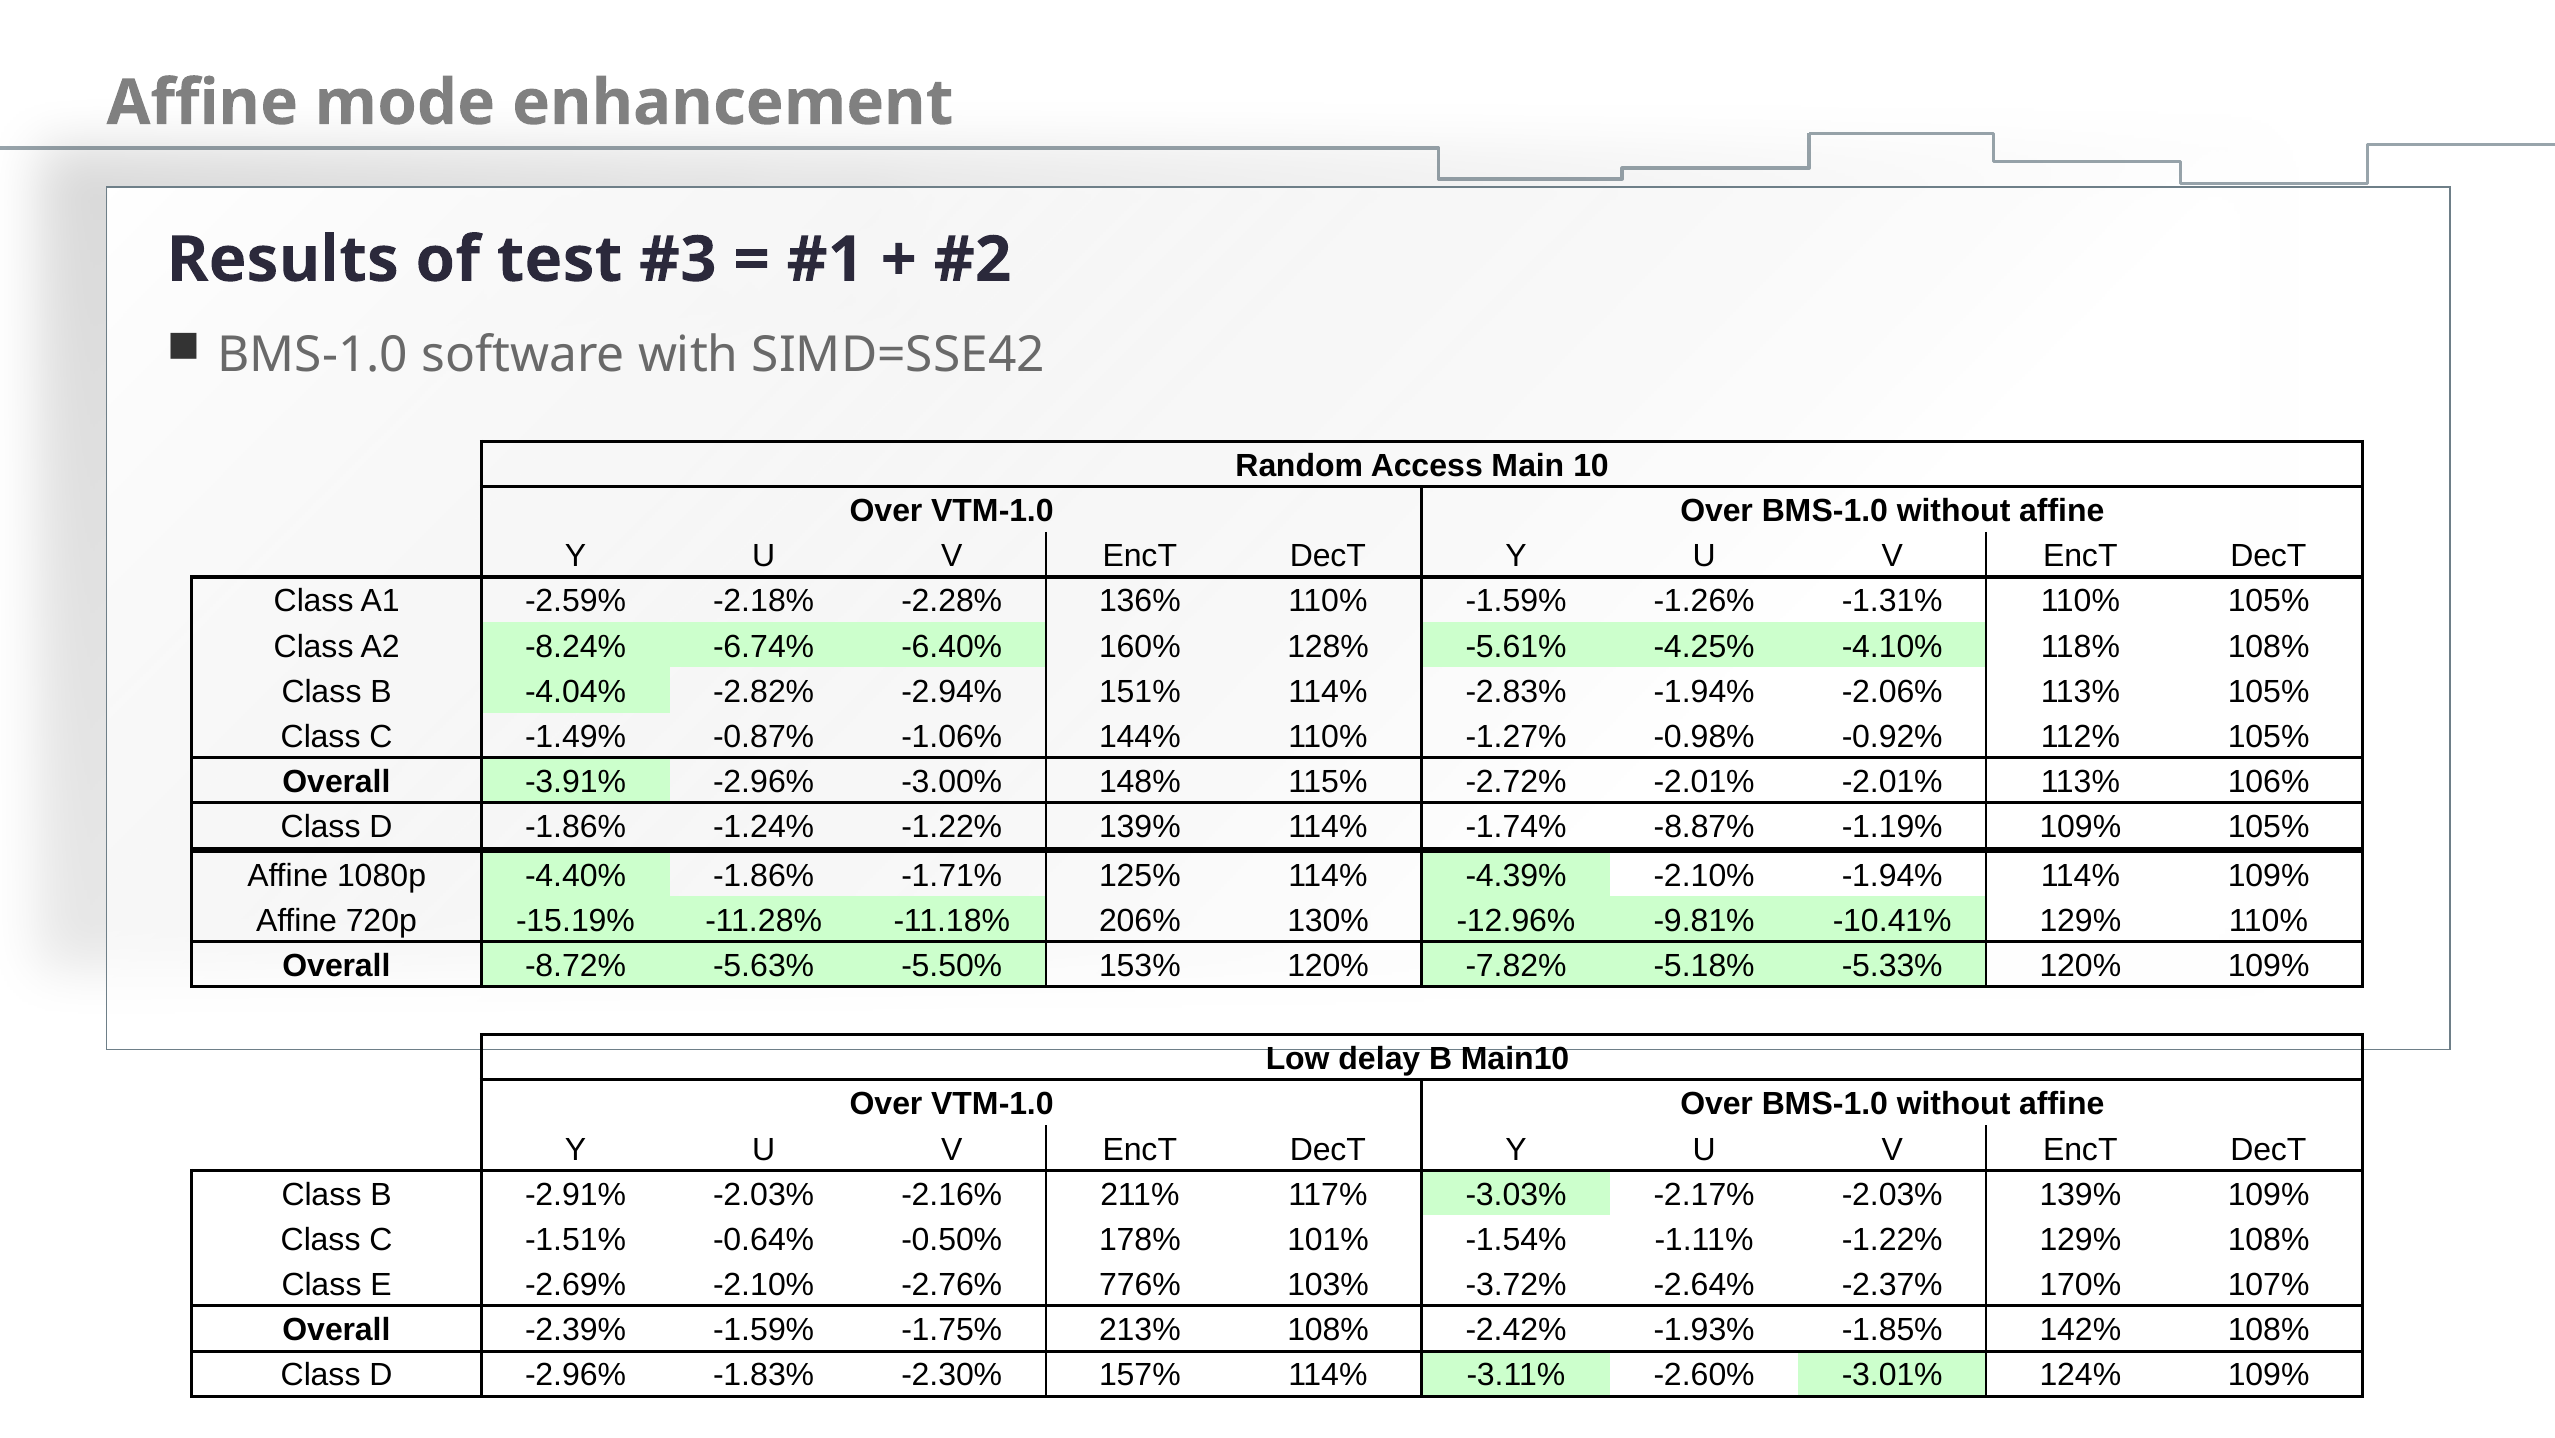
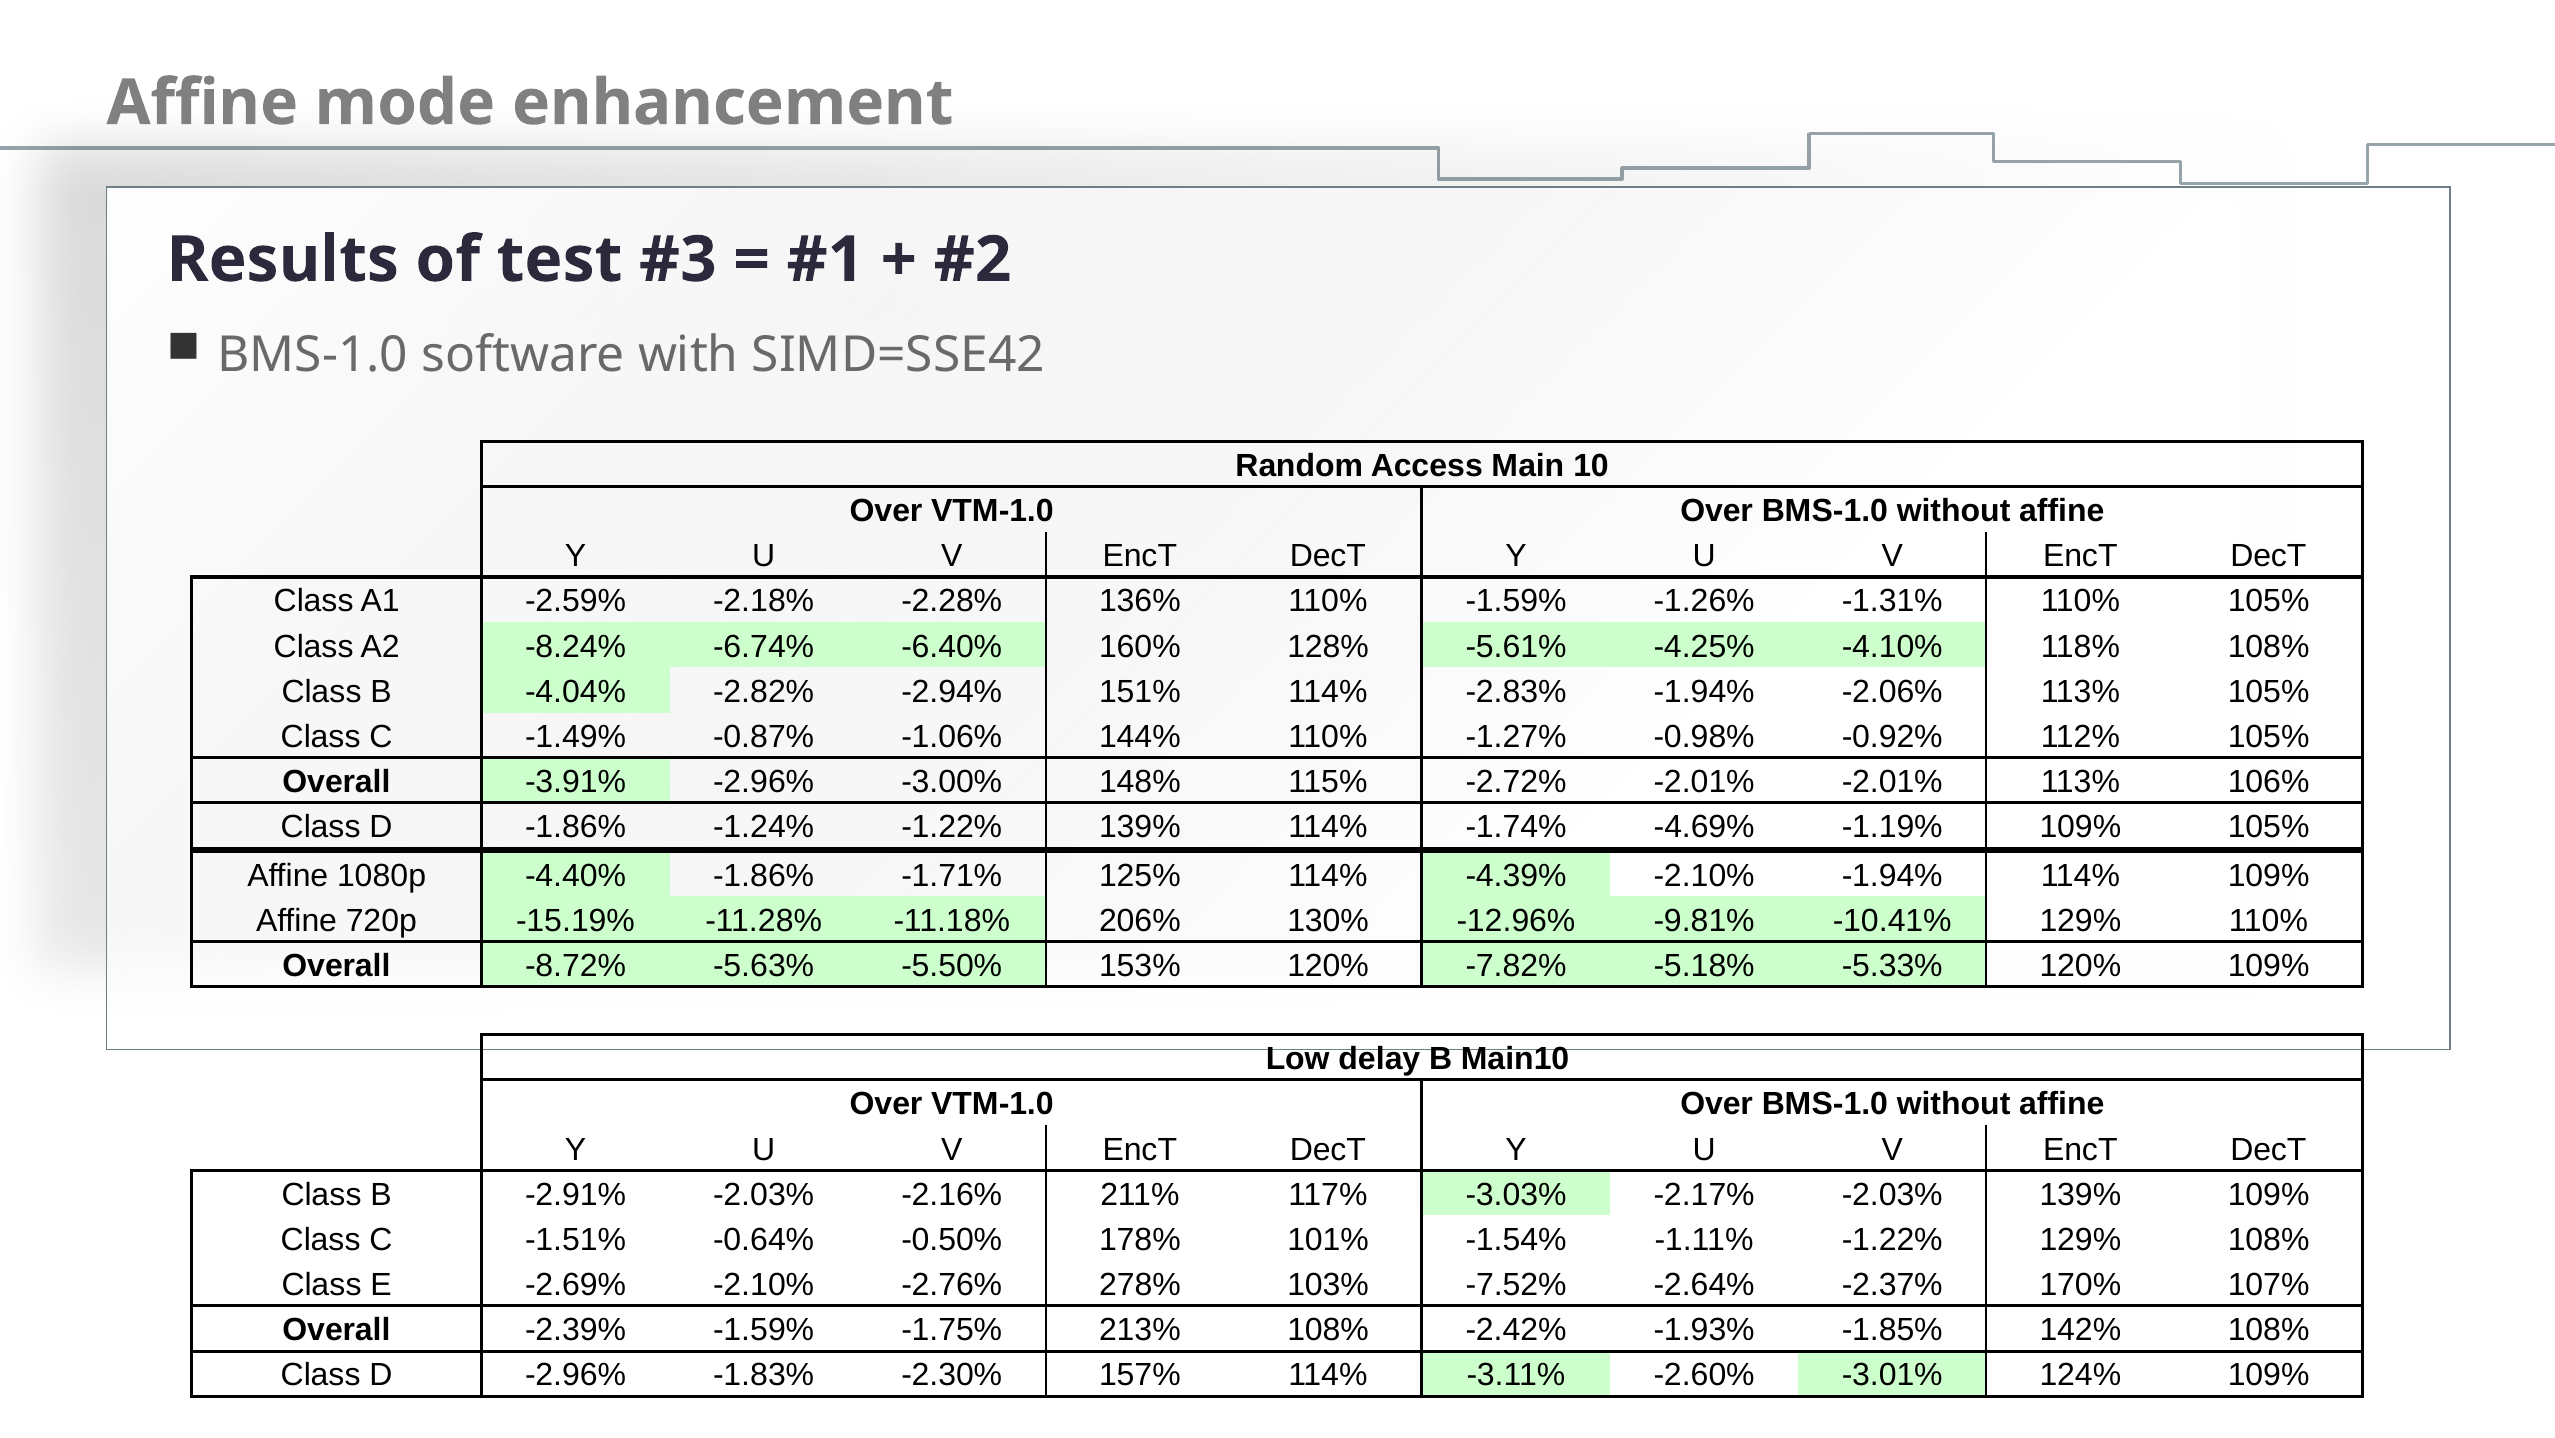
-8.87%: -8.87% -> -4.69% (1704, 827)
776%: 776% -> 278% (1140, 1284)
-3.72%: -3.72% -> -7.52% (1516, 1284)
